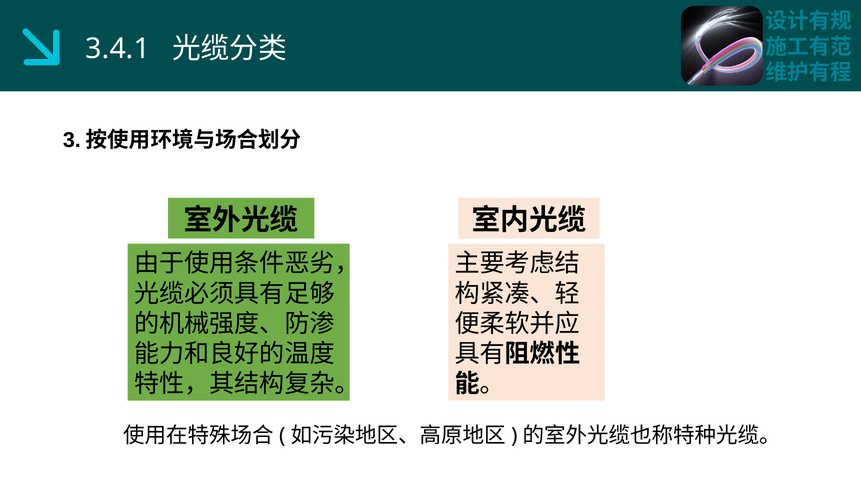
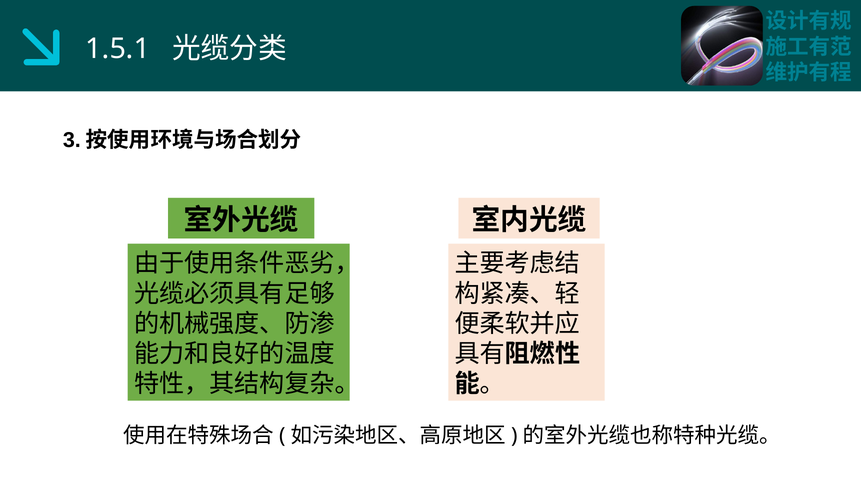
3.4.1: 3.4.1 -> 1.5.1 (118, 49)
